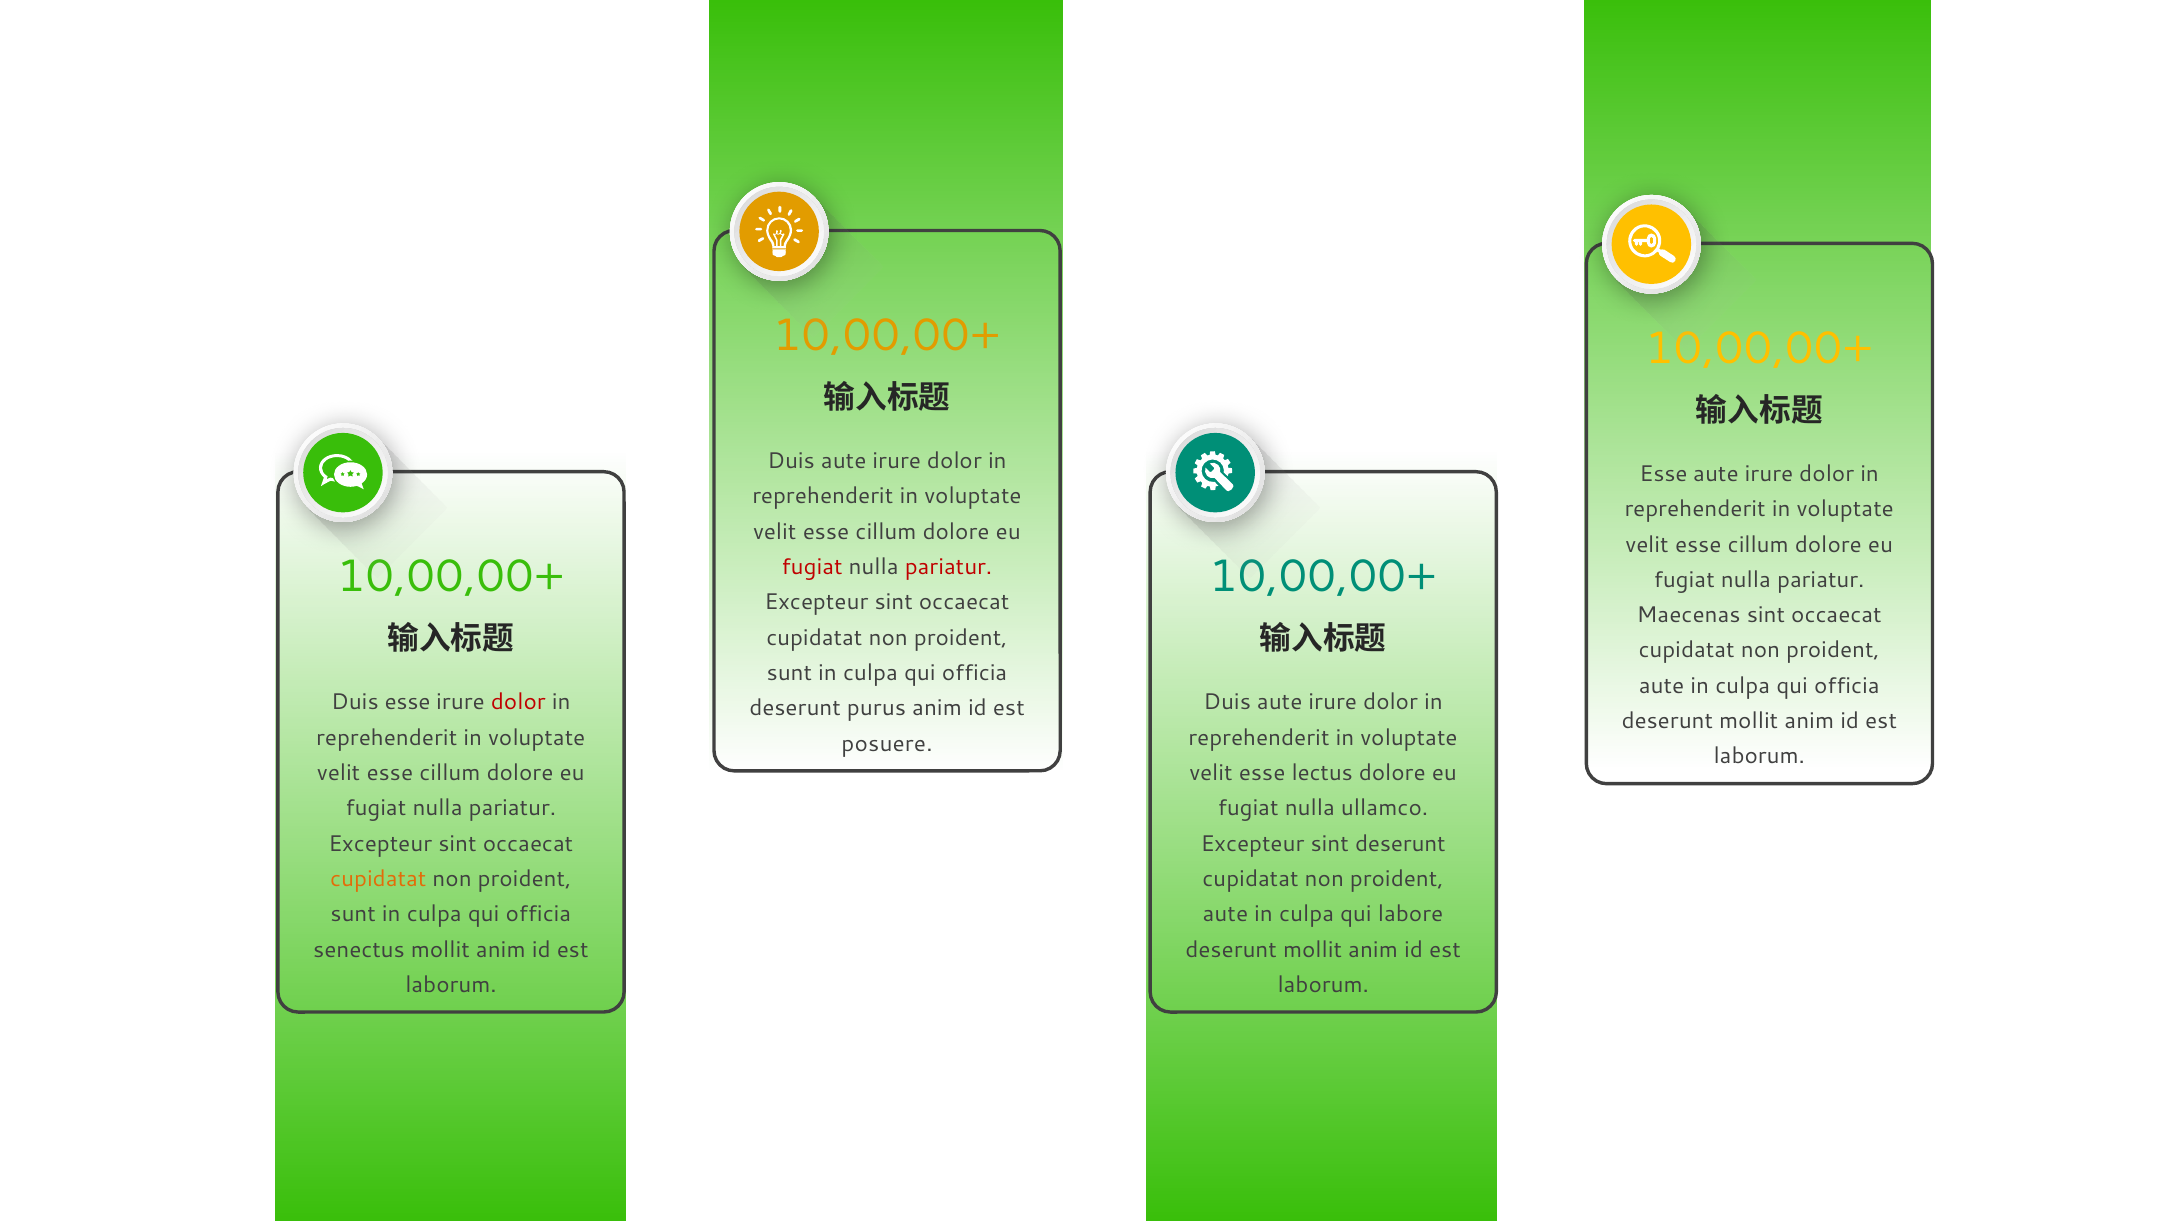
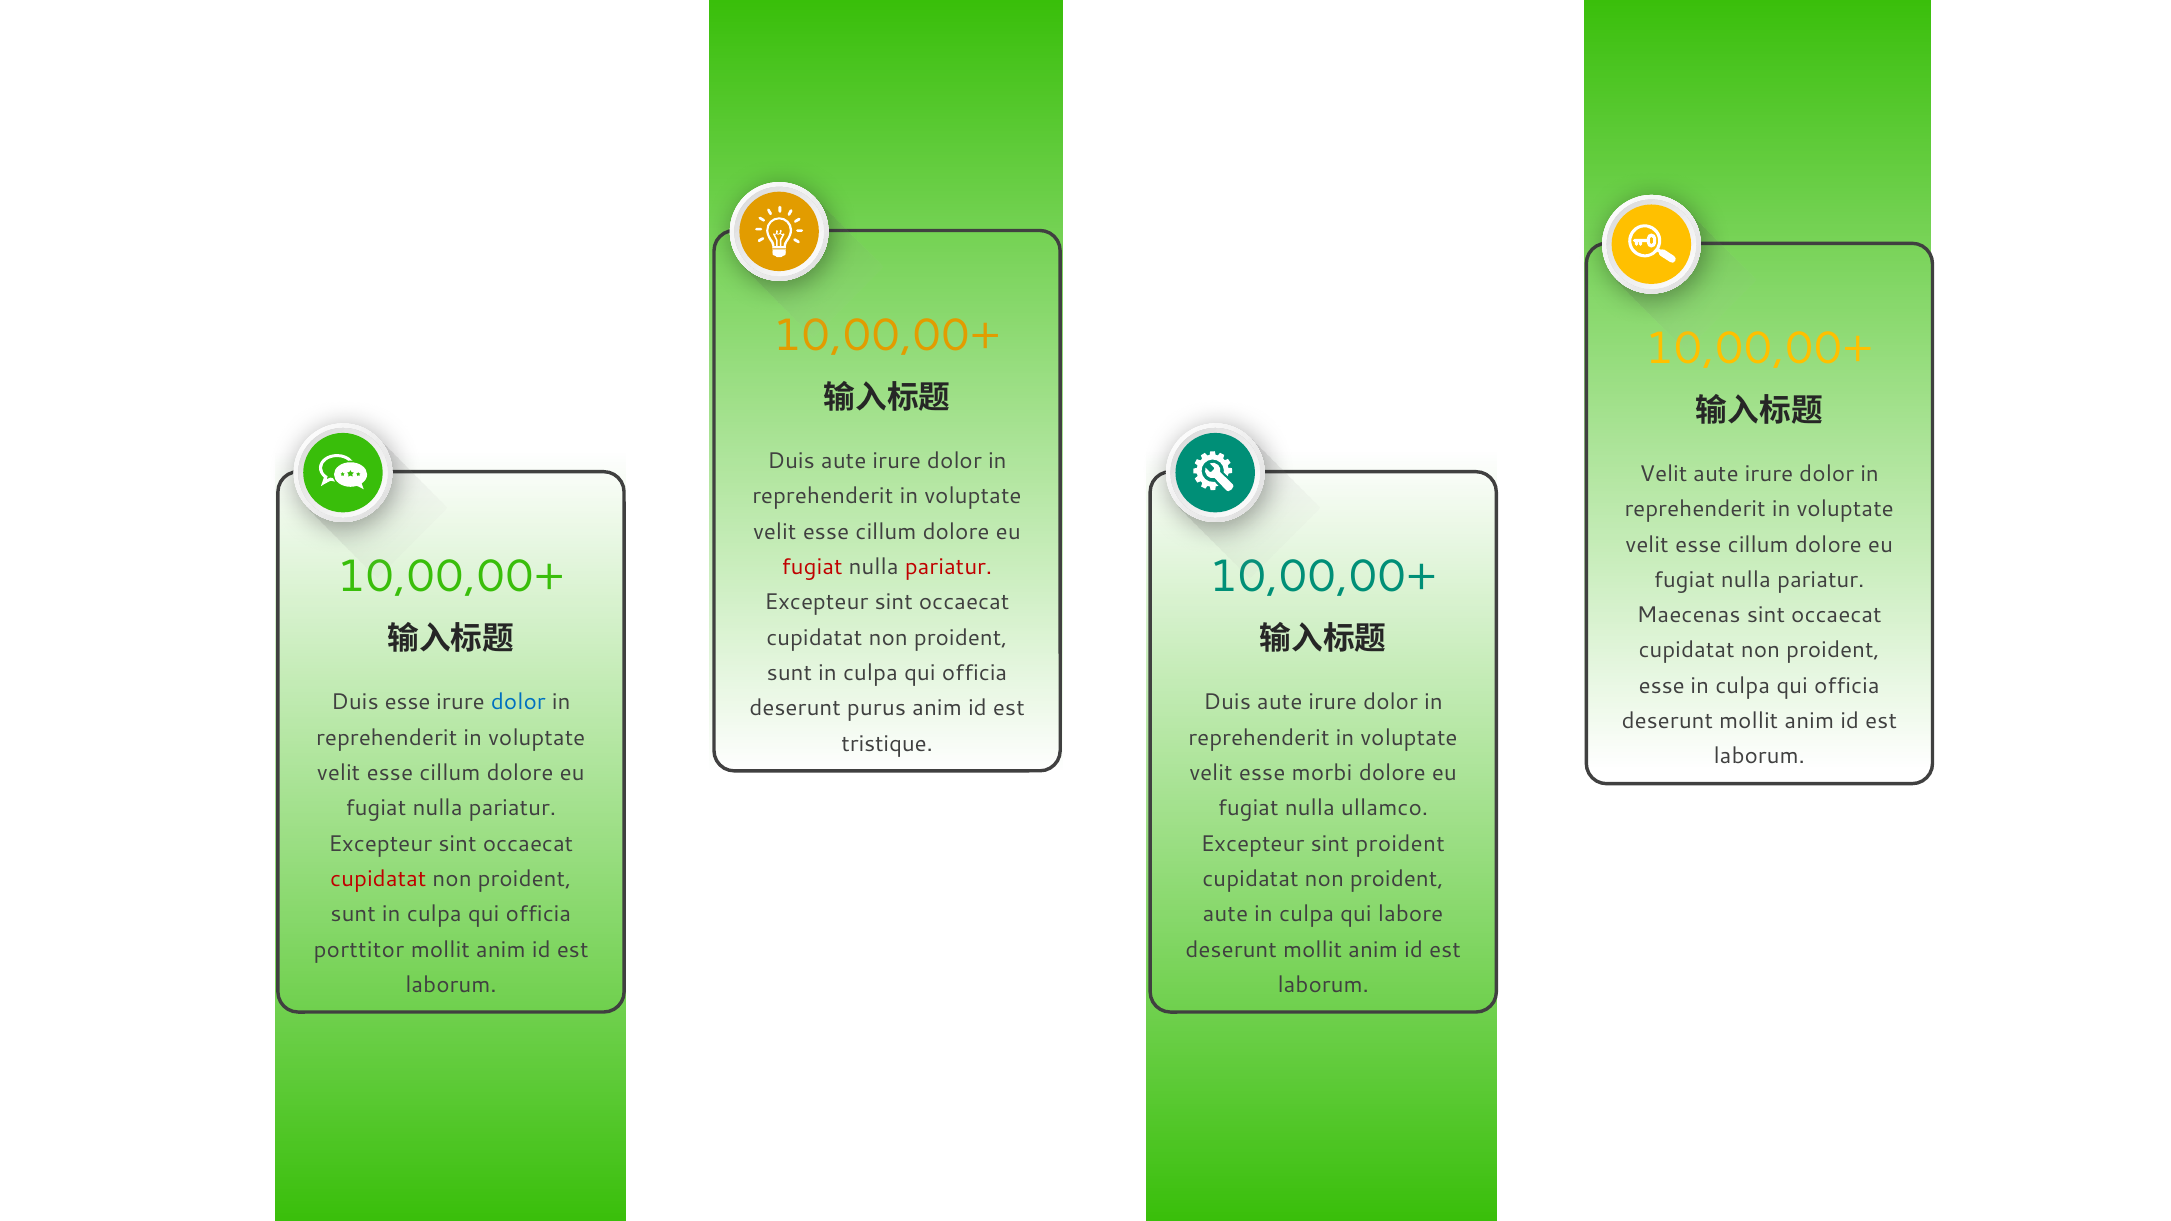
Esse: Esse -> Velit (1663, 474)
aute: aute -> esse (1662, 686)
dolor colour: red -> blue (518, 702)
posuere: posuere -> tristique (887, 744)
lectus: lectus -> morbi (1322, 773)
sint deserunt: deserunt -> proident (1400, 844)
cupidatat colour: orange -> red (378, 879)
senectus: senectus -> porttitor (359, 950)
